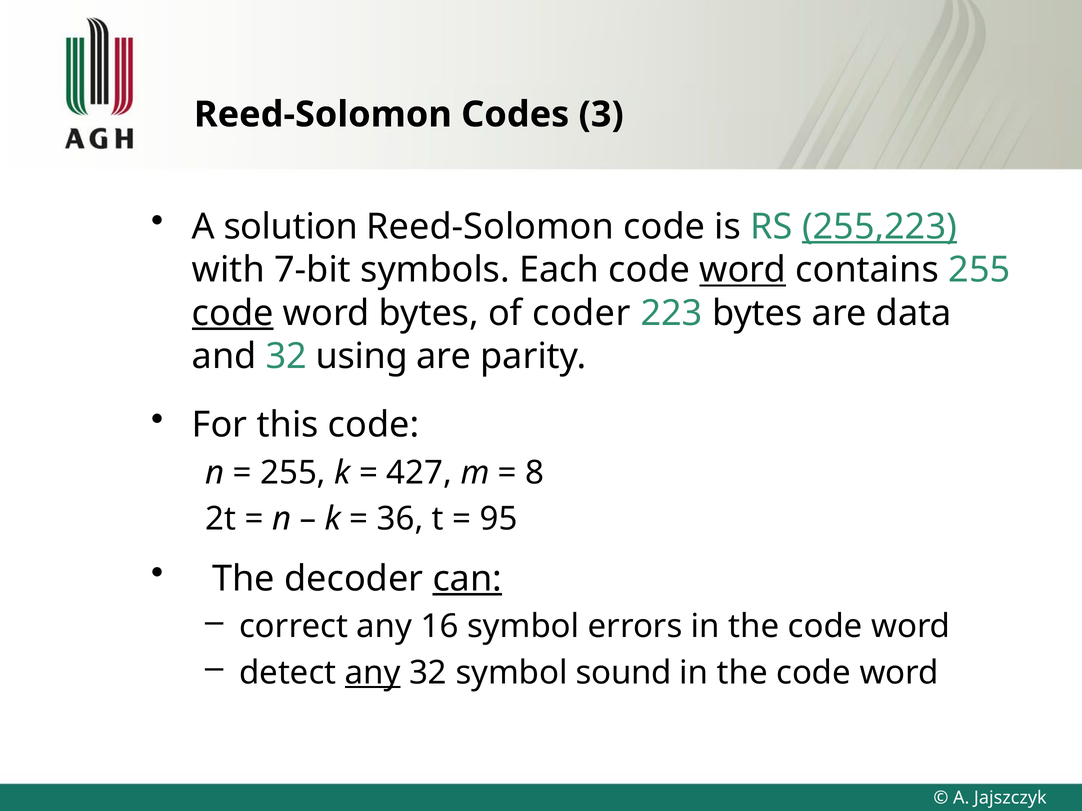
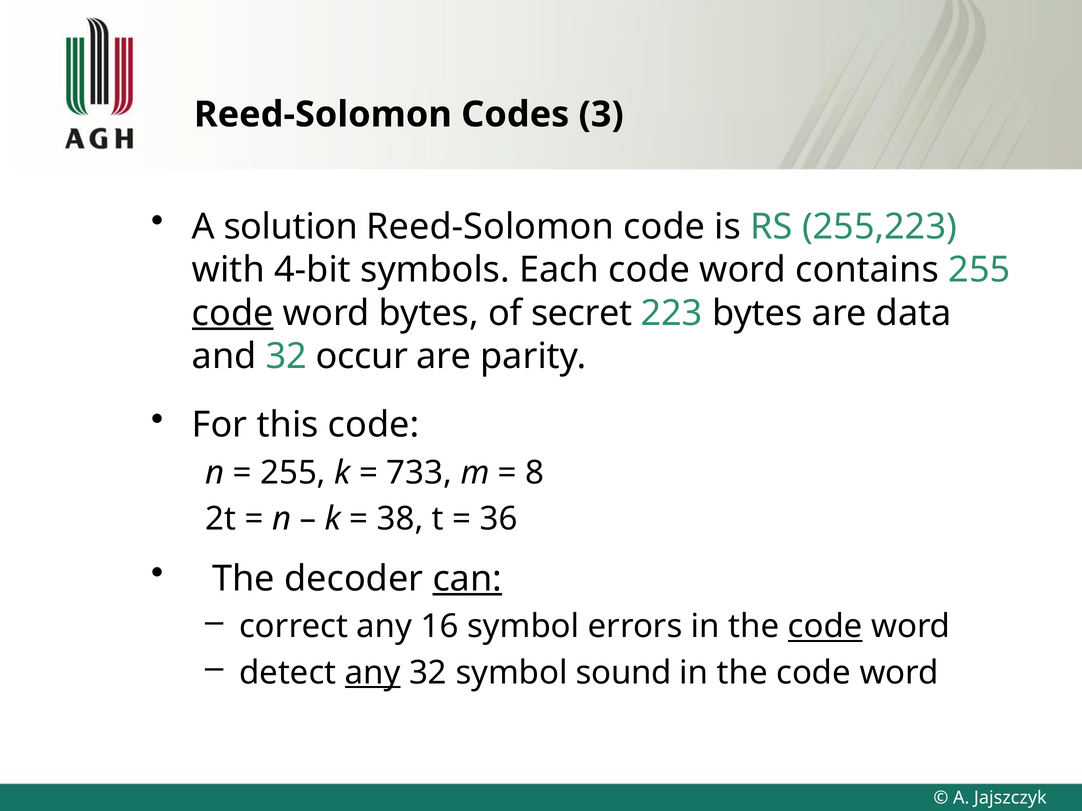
255,223 underline: present -> none (879, 227)
7-bit: 7-bit -> 4-bit (313, 270)
word underline: present -> none (743, 270)
coder: coder -> secret (582, 314)
using: using -> occur (362, 357)
427: 427 -> 733 (419, 473)
36: 36 -> 38 (400, 519)
95: 95 -> 36 (499, 519)
code underline: none -> present (825, 627)
